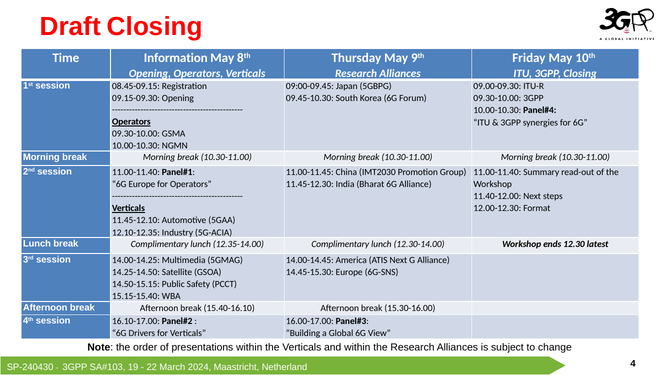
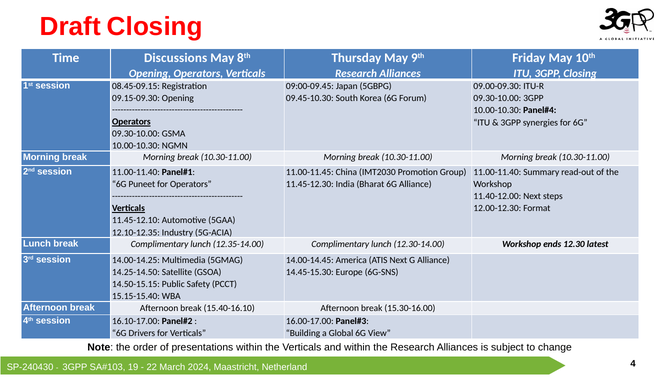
Information: Information -> Discussions (176, 58)
6G Europe: Europe -> Puneet (142, 184)
